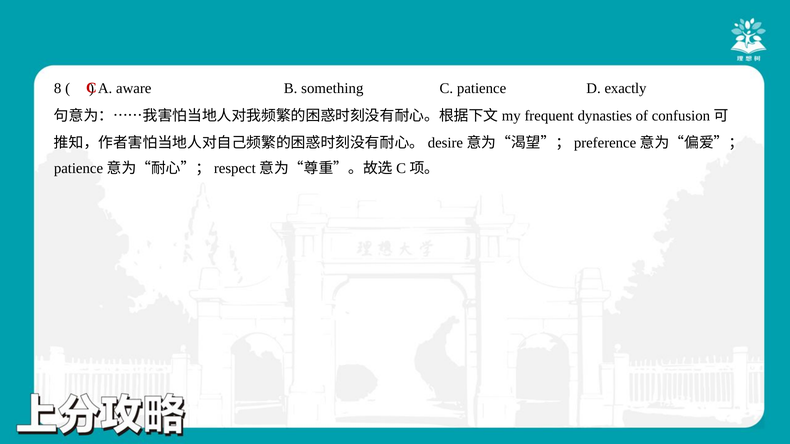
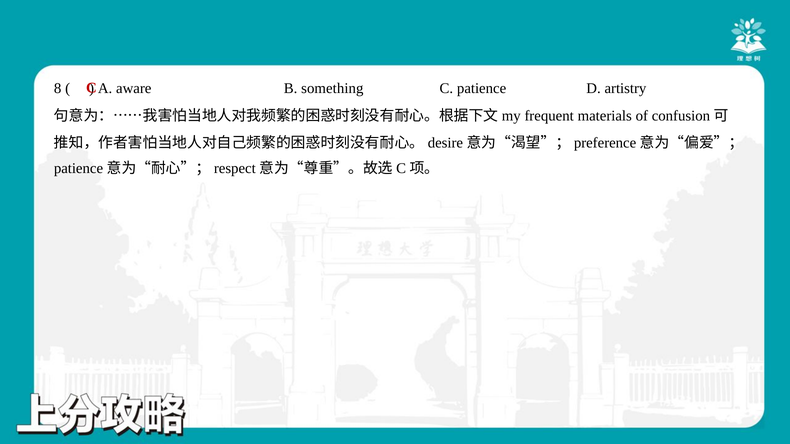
exactly: exactly -> artistry (625, 88)
dynasties: dynasties -> materials (605, 116)
